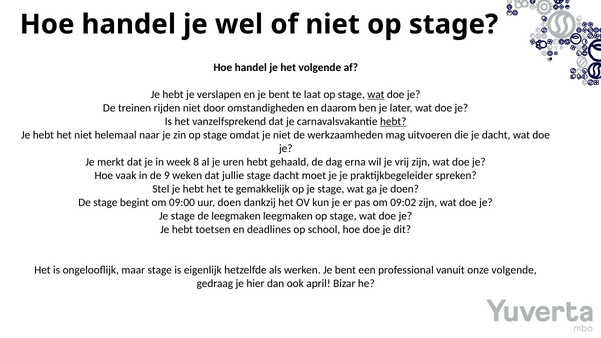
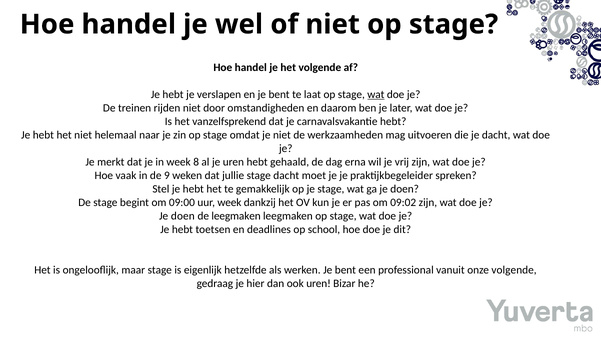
hebt underline: present -> none (393, 121)
uur doen: doen -> week (229, 203)
stage: stage -> doen (183, 216)
ook april: april -> uren (319, 284)
